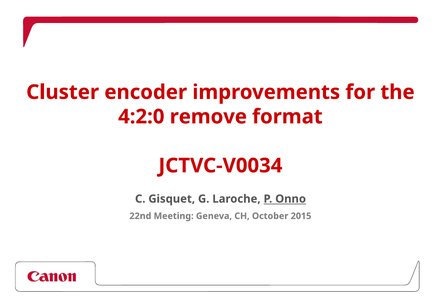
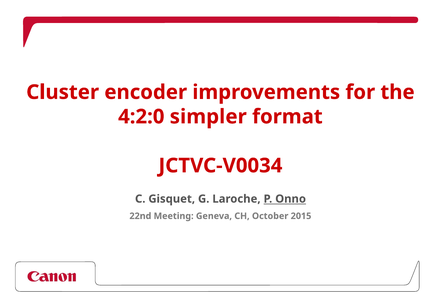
remove: remove -> simpler (208, 116)
